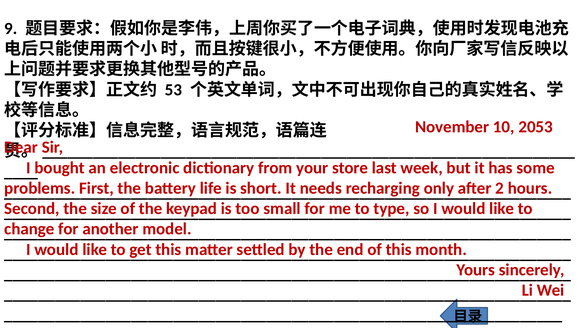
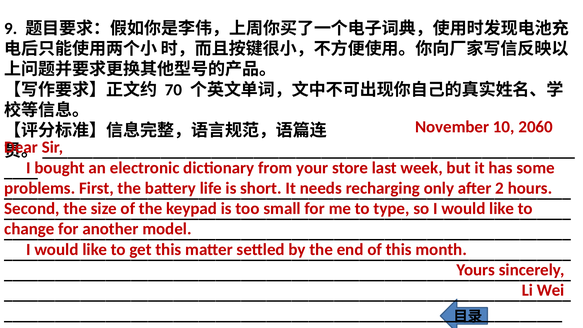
53: 53 -> 70 (174, 90)
2053: 2053 -> 2060 (536, 127)
